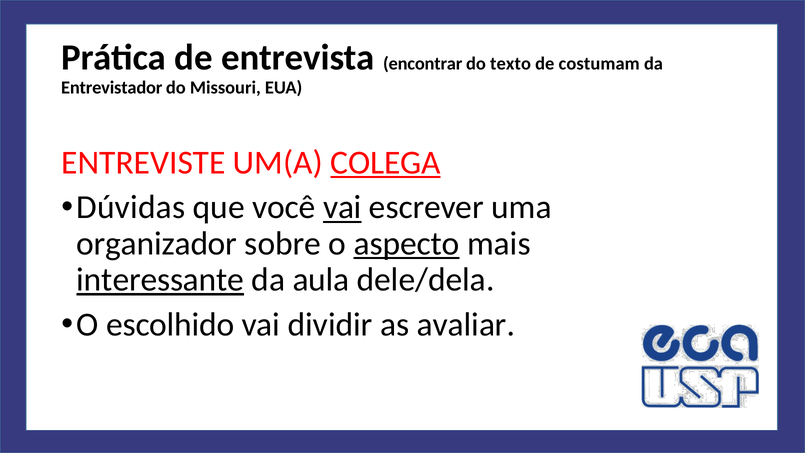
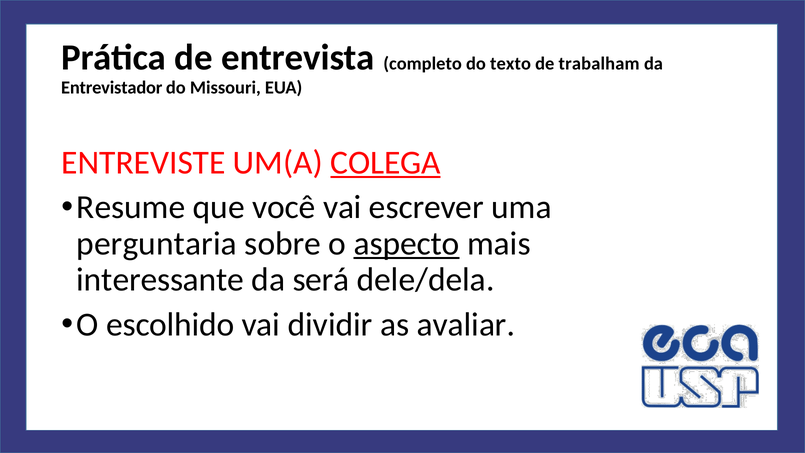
encontrar: encontrar -> completo (423, 64)
costumam: costumam -> trabalham (599, 64)
Dúvidas: Dúvidas -> Resume (131, 207)
vai underline: present -> none (342, 207)
organizador: organizador -> perguntaria (157, 244)
interessante underline: present -> none (160, 280)
aula: aula -> será (321, 280)
